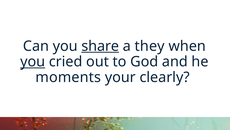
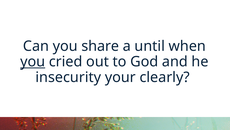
share underline: present -> none (100, 46)
they: they -> until (150, 46)
moments: moments -> insecurity (68, 77)
